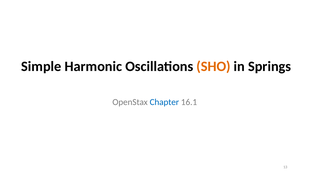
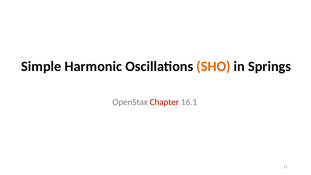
Chapter colour: blue -> red (164, 102)
